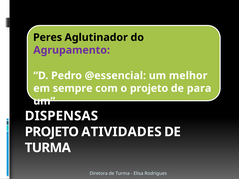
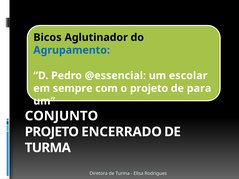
Peres: Peres -> Bicos (47, 37)
Agrupamento colour: purple -> blue (72, 50)
melhor: melhor -> escolar (188, 76)
DISPENSAS: DISPENSAS -> CONJUNTO (61, 116)
ATIVIDADES: ATIVIDADES -> ENCERRADO (122, 132)
